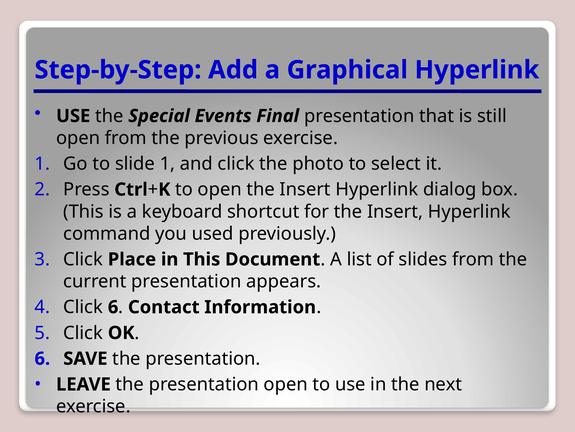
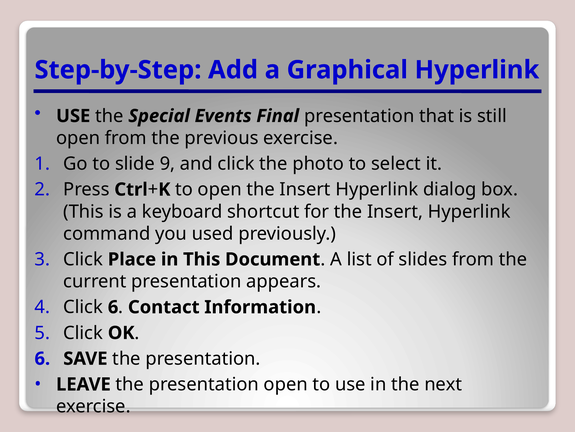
slide 1: 1 -> 9 (167, 164)
